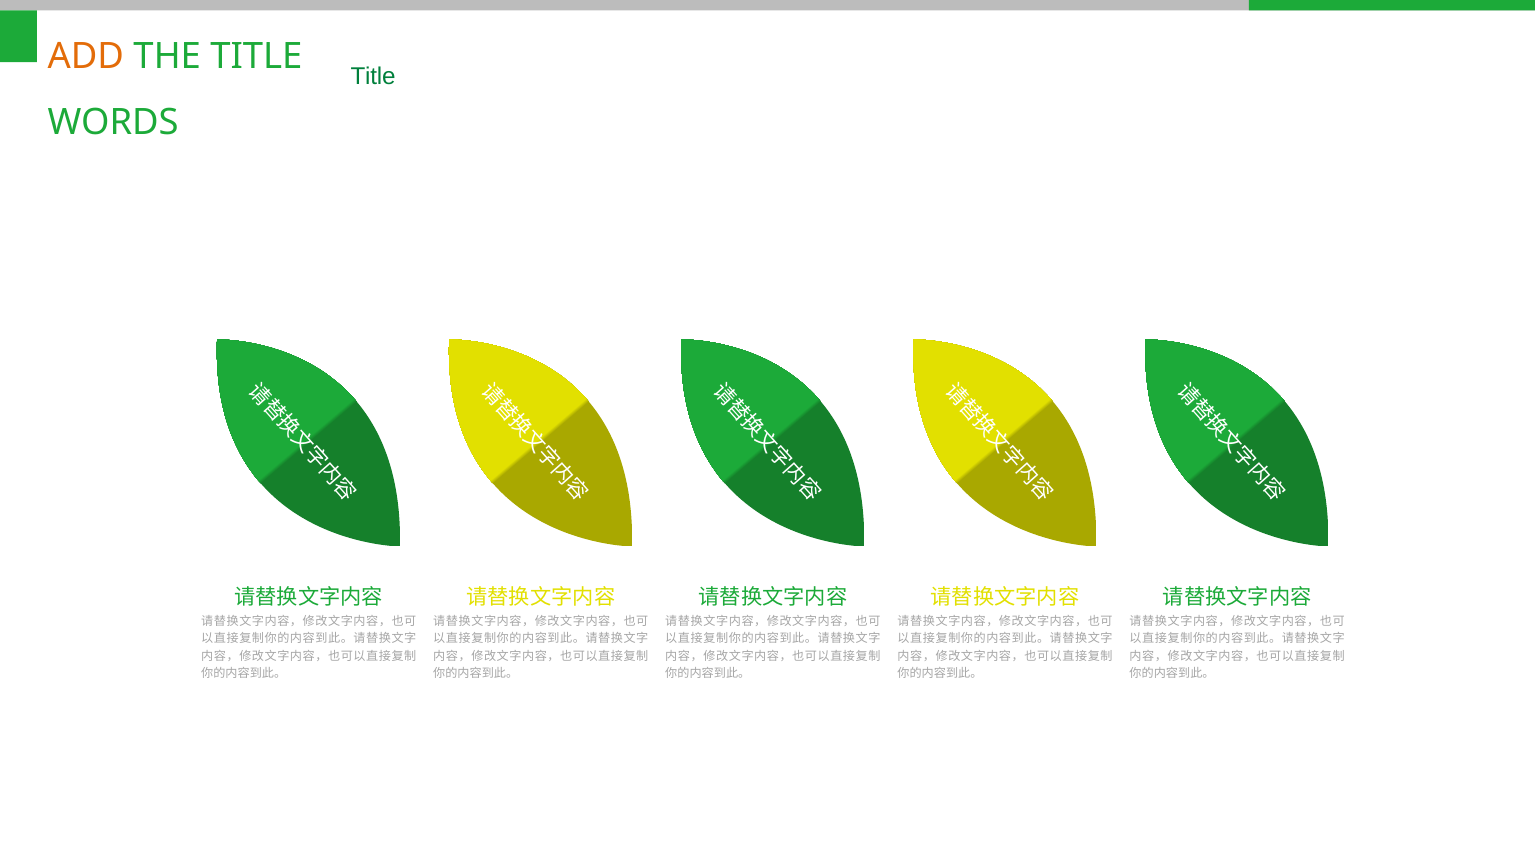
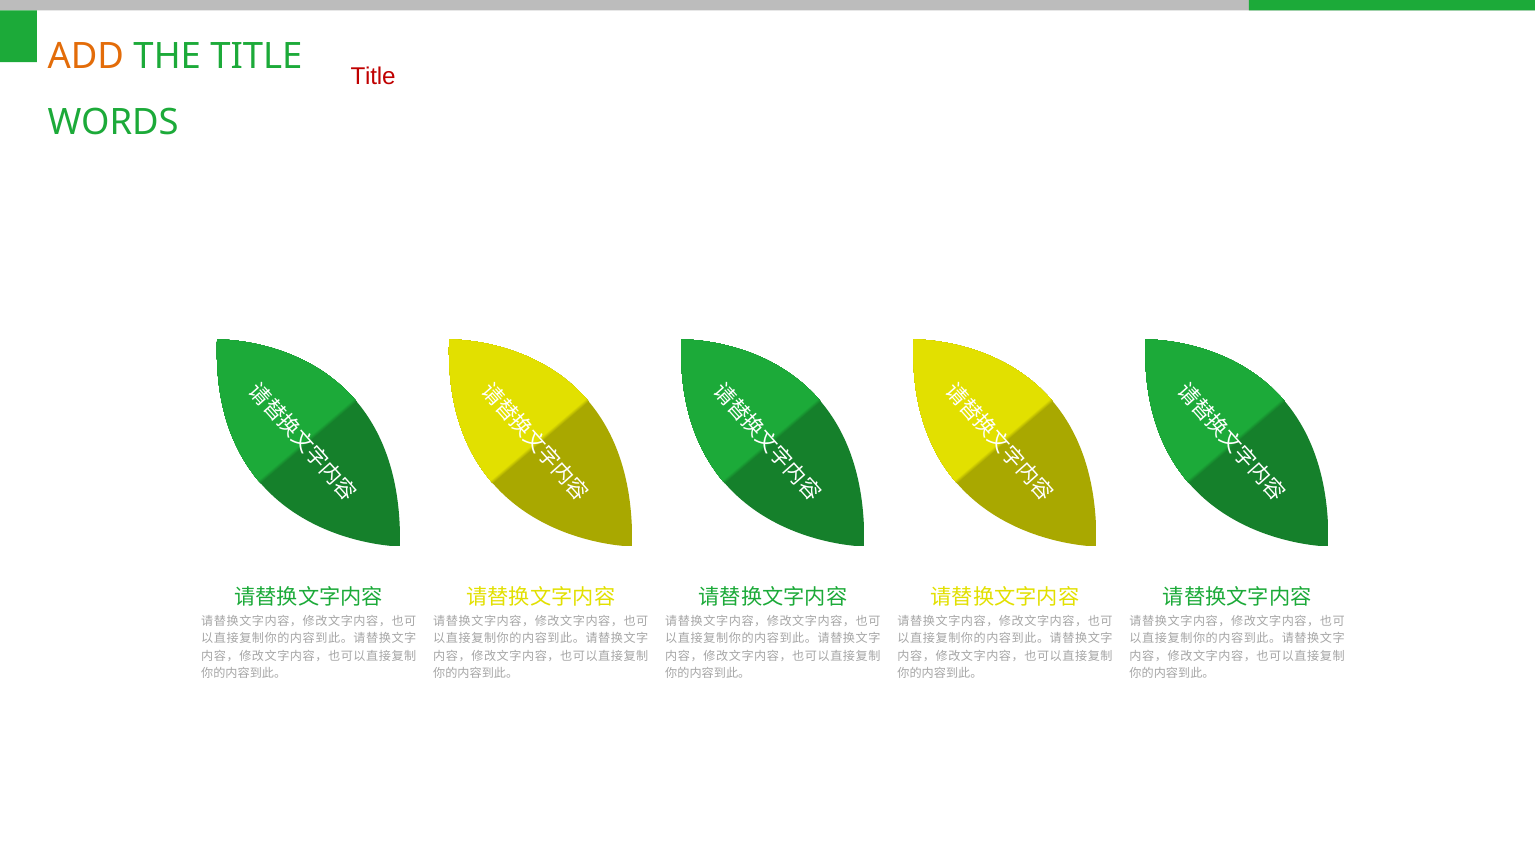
Title colour: green -> red (373, 77)
